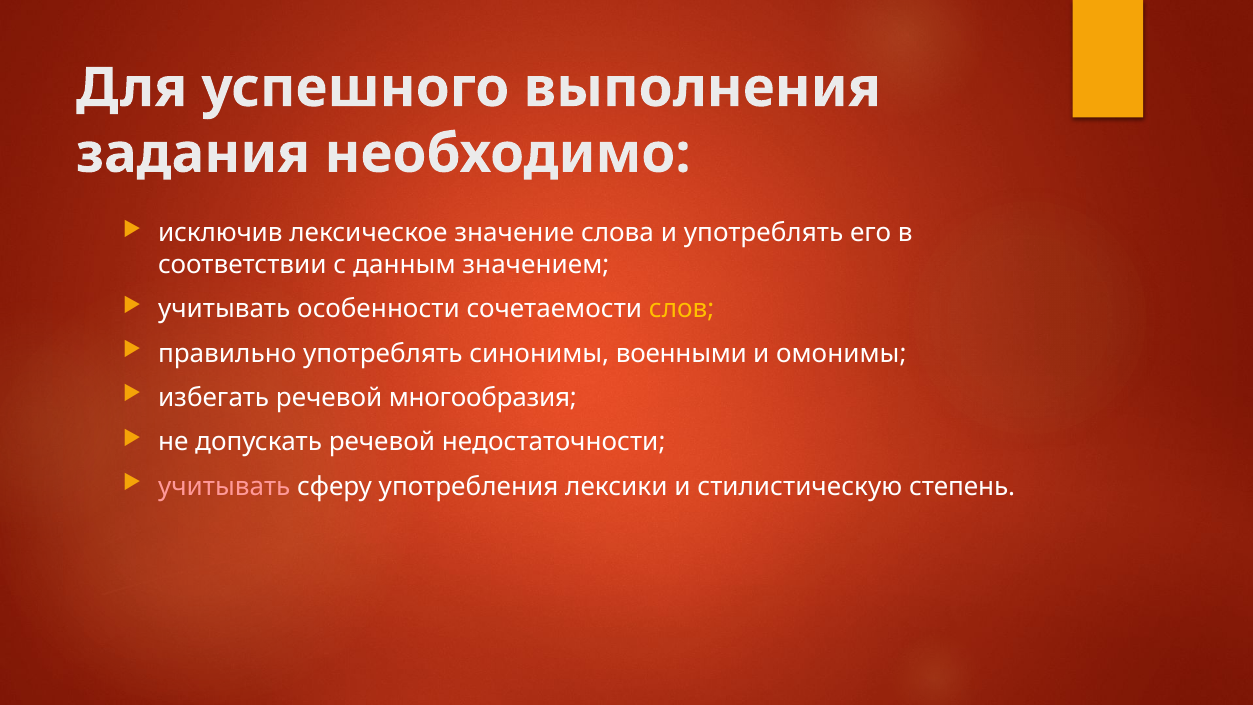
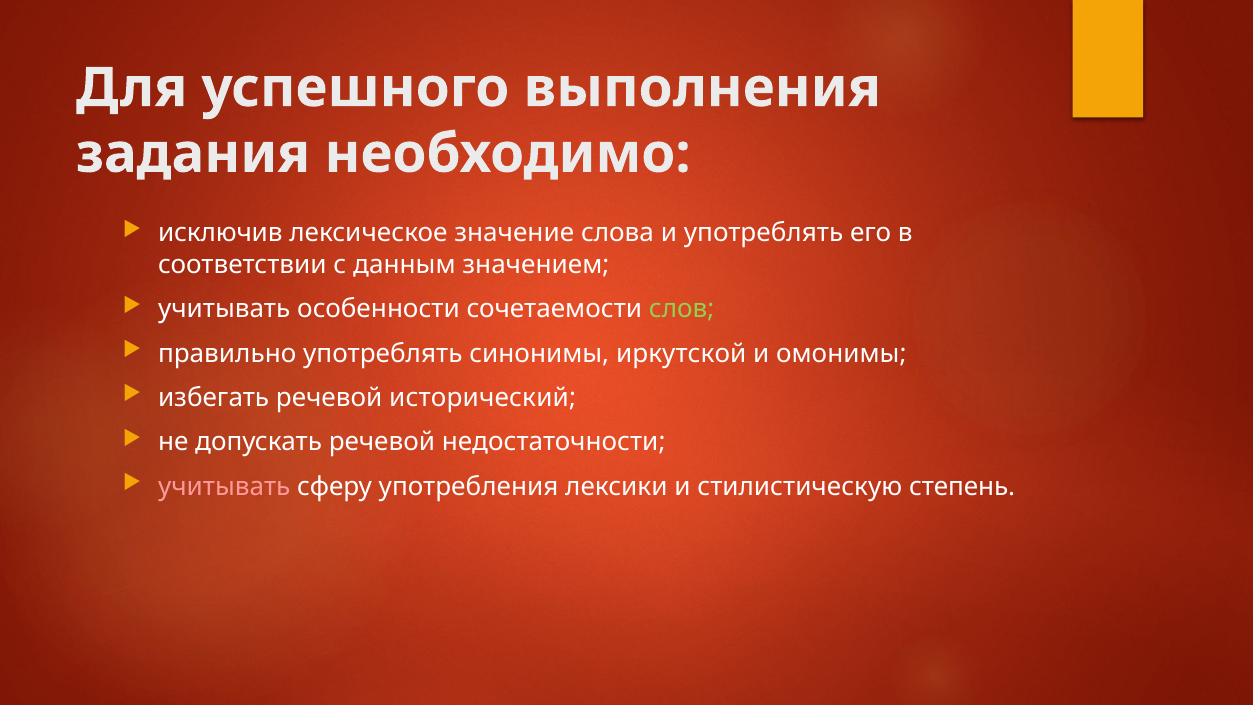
слов colour: yellow -> light green (682, 309)
военными: военными -> иркутской (681, 353)
многообразия: многообразия -> исторический (483, 398)
